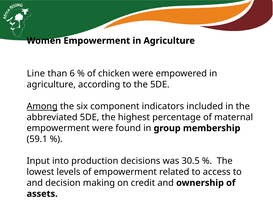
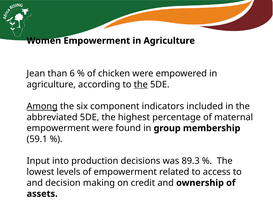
Line: Line -> Jean (36, 73)
the underline: none -> present (141, 84)
30.5: 30.5 -> 89.3 (191, 161)
